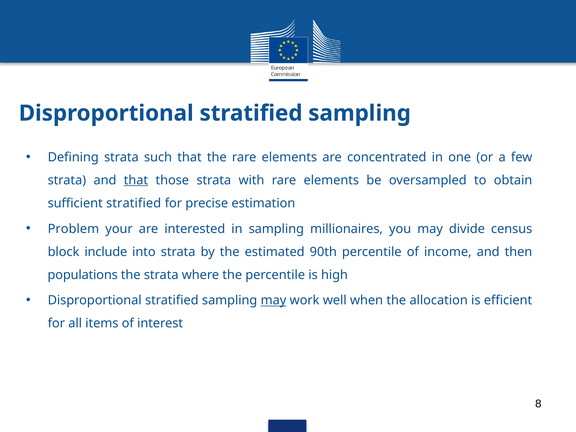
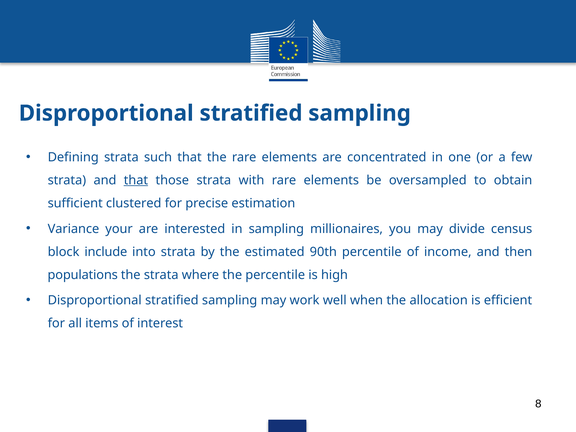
sufficient stratified: stratified -> clustered (134, 203)
Problem: Problem -> Variance (73, 229)
may underline: present -> none (274, 300)
